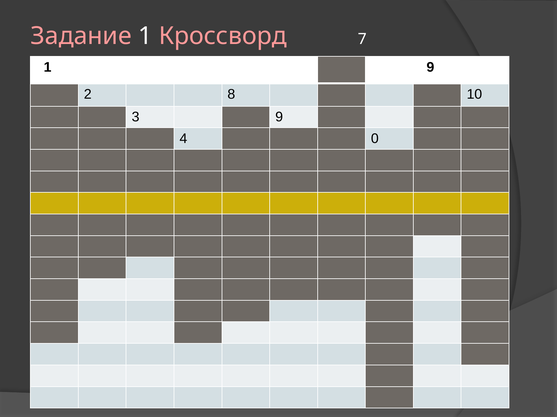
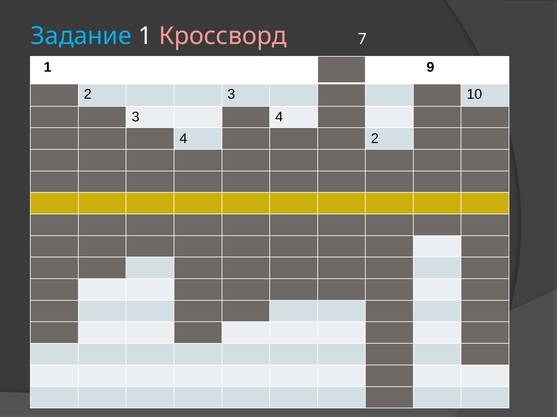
Задание colour: pink -> light blue (81, 36)
2 8: 8 -> 3 (231, 94)
3 9: 9 -> 4 (279, 117)
4 0: 0 -> 2 (375, 139)
